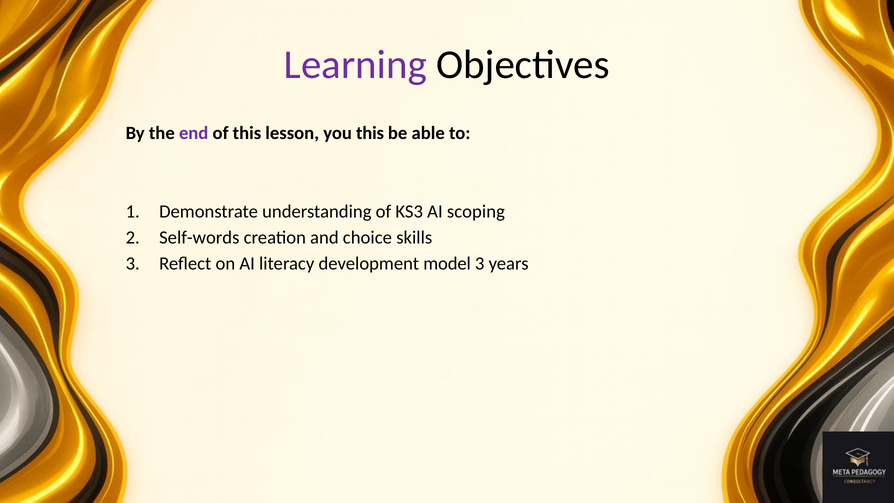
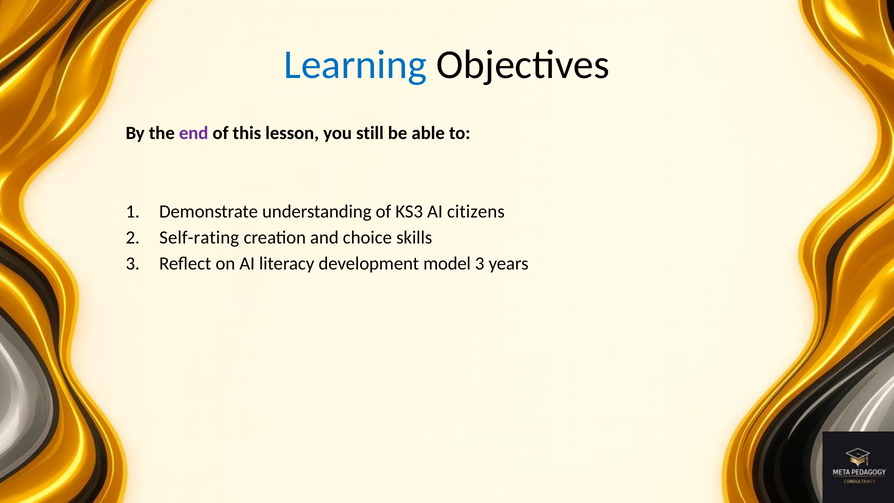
Learning colour: purple -> blue (355, 65)
you this: this -> still (370, 133)
scoping: scoping -> citizens (476, 212)
Self-words: Self-words -> Self-rating (199, 238)
